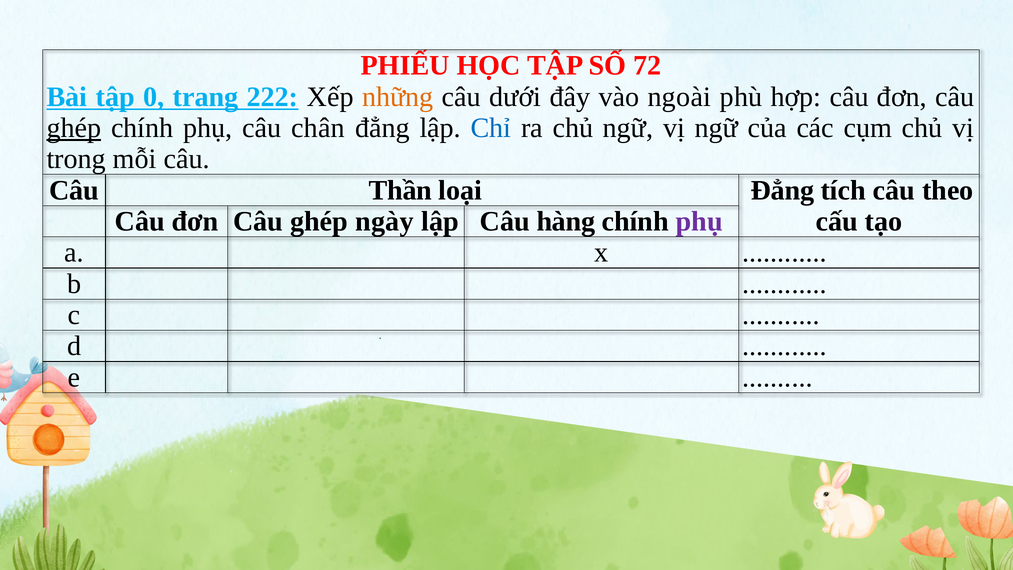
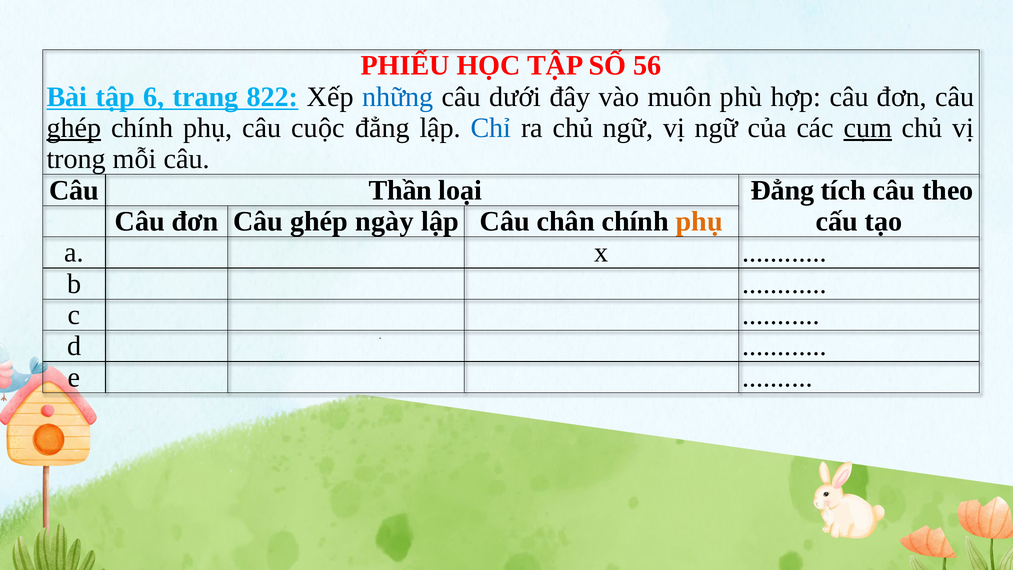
72: 72 -> 56 (647, 66)
0: 0 -> 6 (154, 97)
222: 222 -> 822 (272, 97)
những colour: orange -> blue (398, 97)
ngoài: ngoài -> muôn (680, 97)
chân: chân -> cuộc (318, 128)
cụm underline: none -> present (868, 128)
hàng: hàng -> chân (566, 221)
phụ colour: purple -> orange (699, 221)
